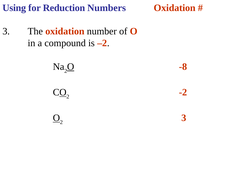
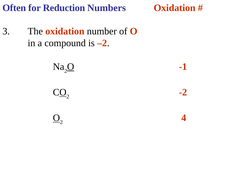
Using: Using -> Often (14, 8)
-8: -8 -> -1 (183, 67)
3: 3 -> 4 (184, 118)
